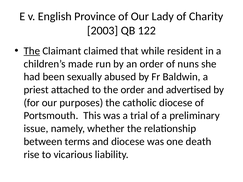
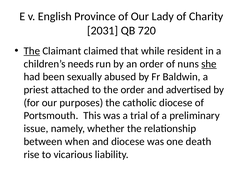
2003: 2003 -> 2031 (103, 31)
122: 122 -> 720 (147, 31)
made: made -> needs (81, 64)
she underline: none -> present (209, 64)
terms: terms -> when (77, 142)
